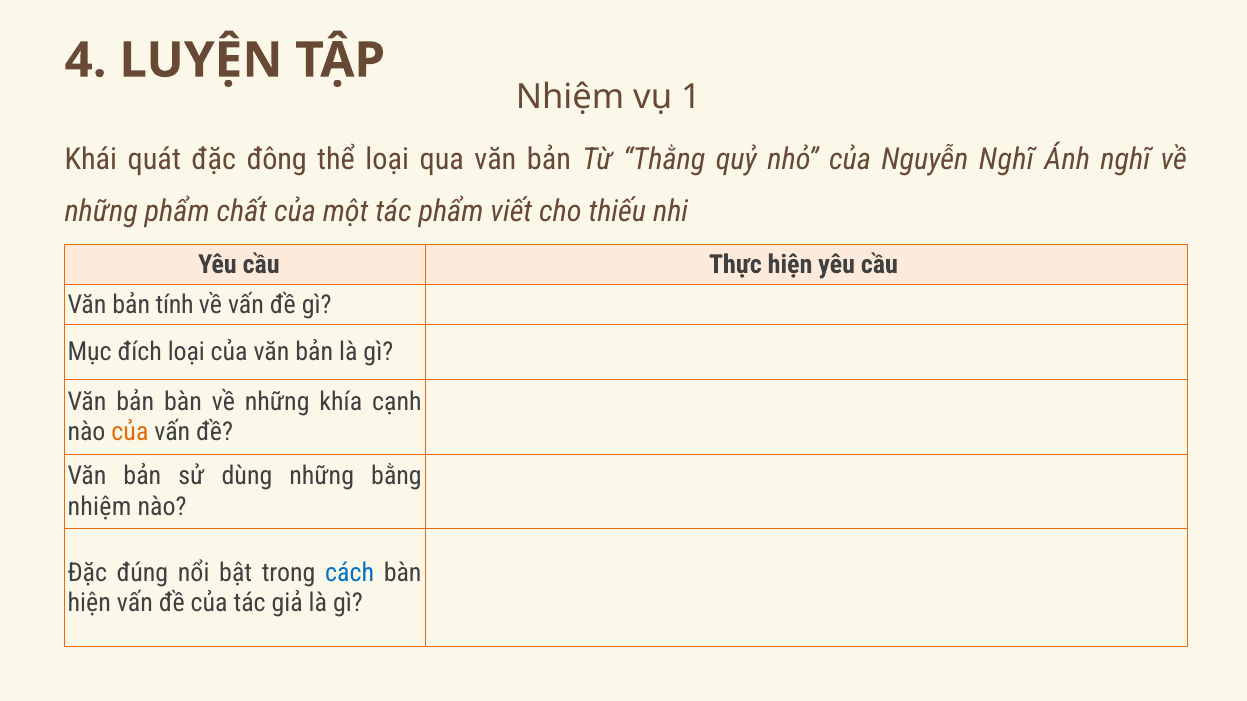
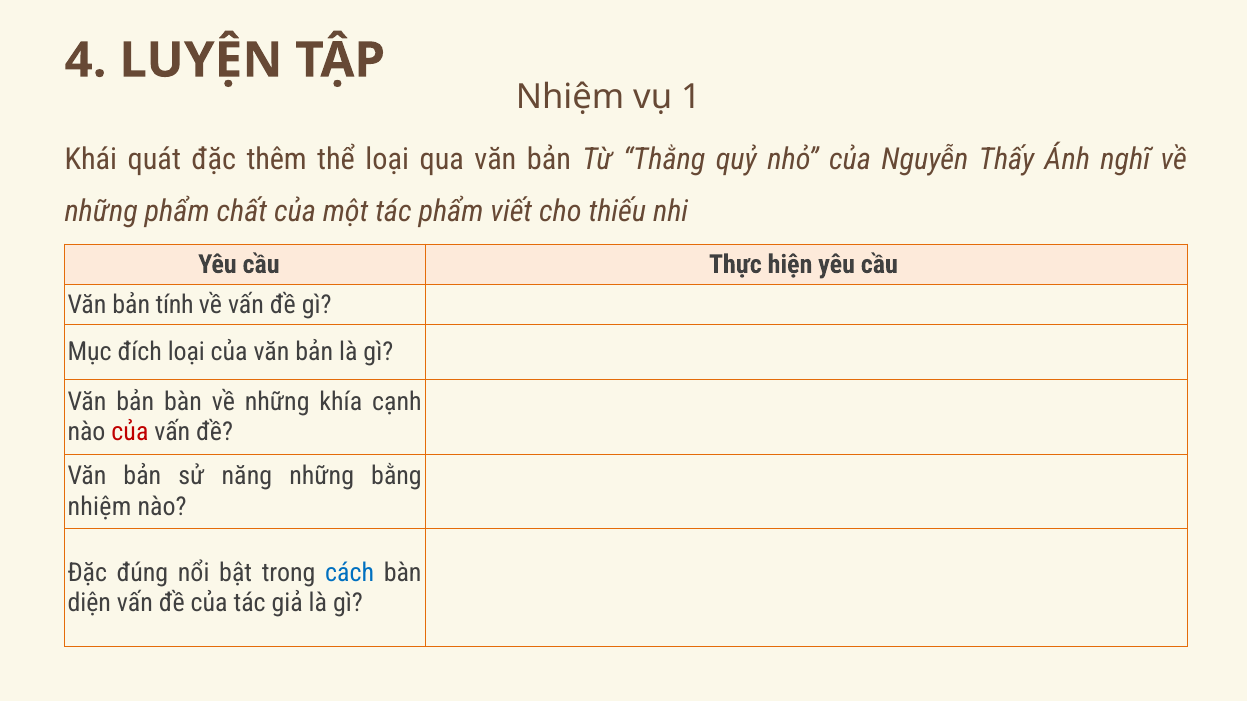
đông: đông -> thêm (277, 159)
Nguyễn Nghĩ: Nghĩ -> Thấy (1007, 159)
của colour: orange -> red (130, 433)
dùng: dùng -> năng (247, 477)
hiện: hiện -> diện (89, 603)
